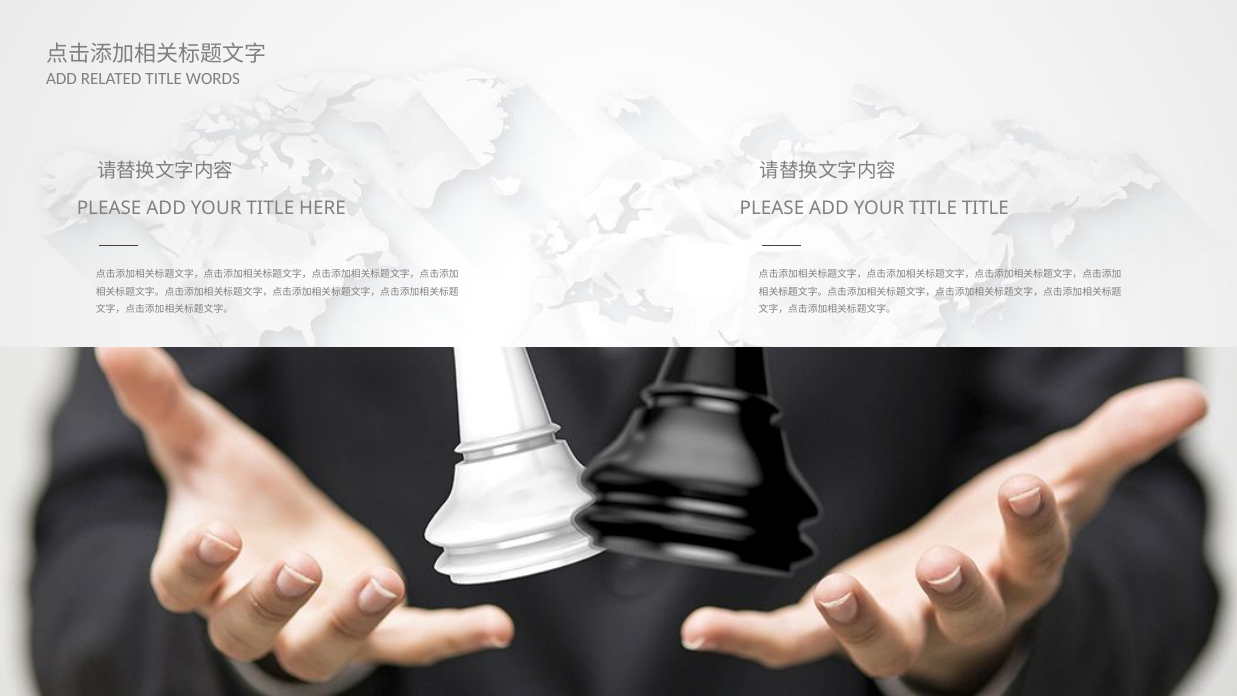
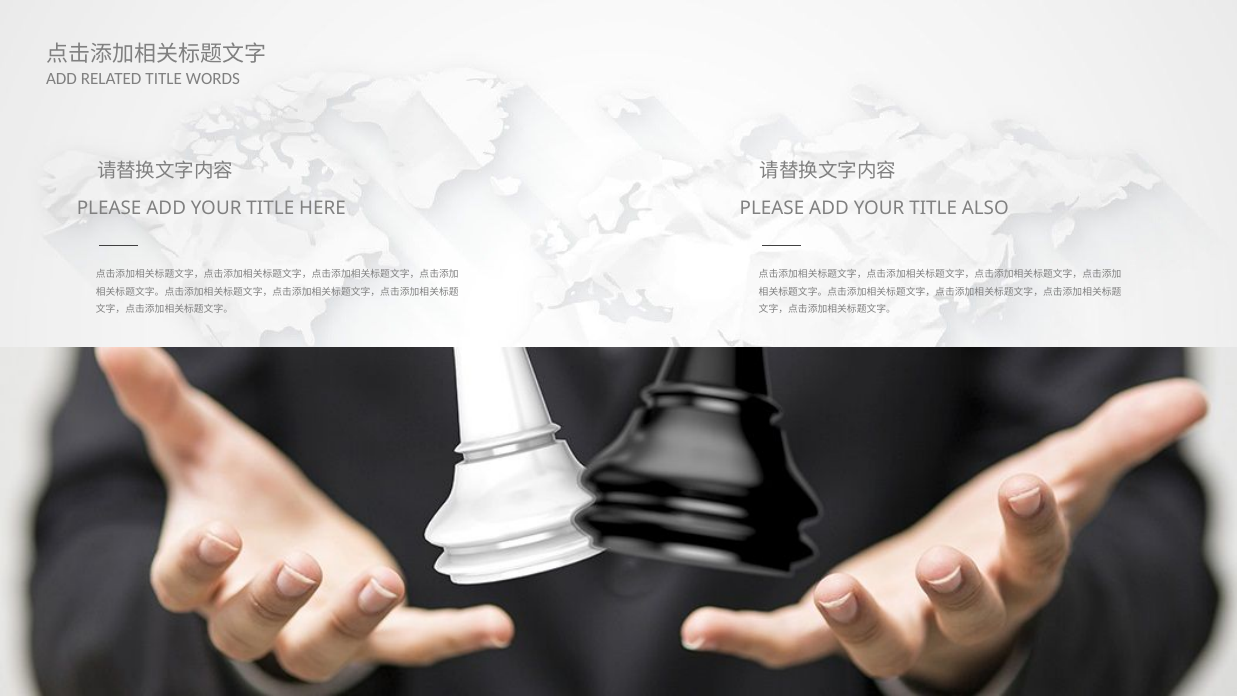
TITLE TITLE: TITLE -> ALSO (985, 208)
